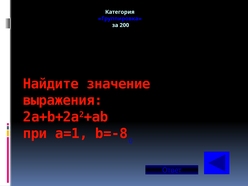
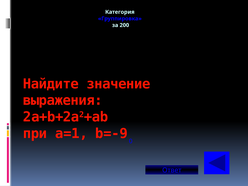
b=-8: b=-8 -> b=-9 (111, 133)
